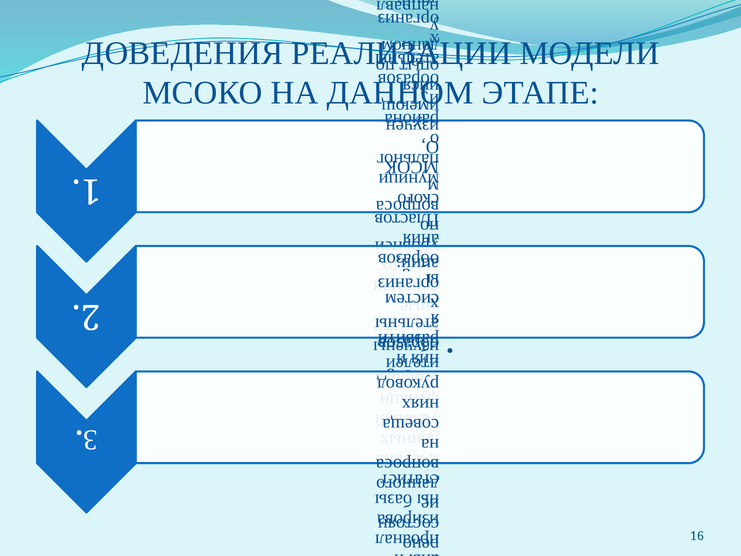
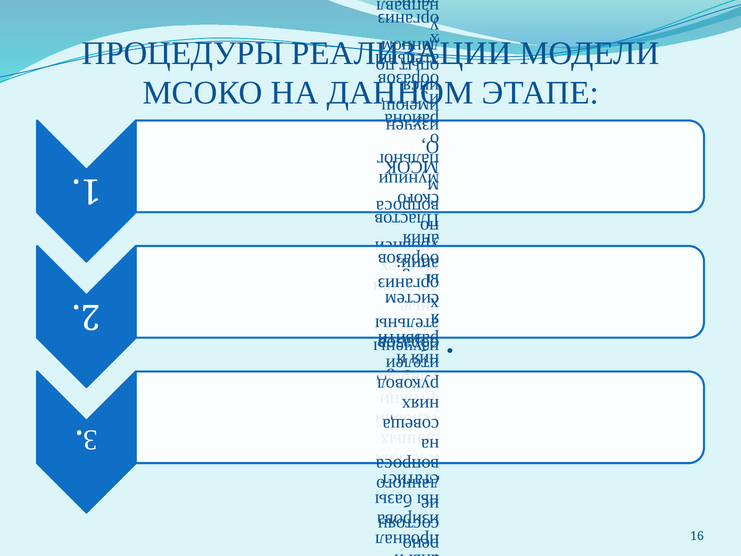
ДОВЕДЕНИЯ: ДОВЕДЕНИЯ -> ПРОЦЕДУРЫ (183, 53)
